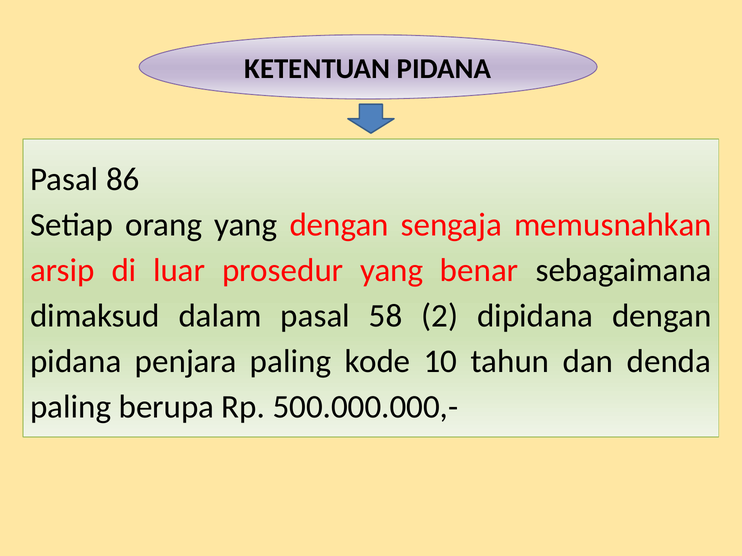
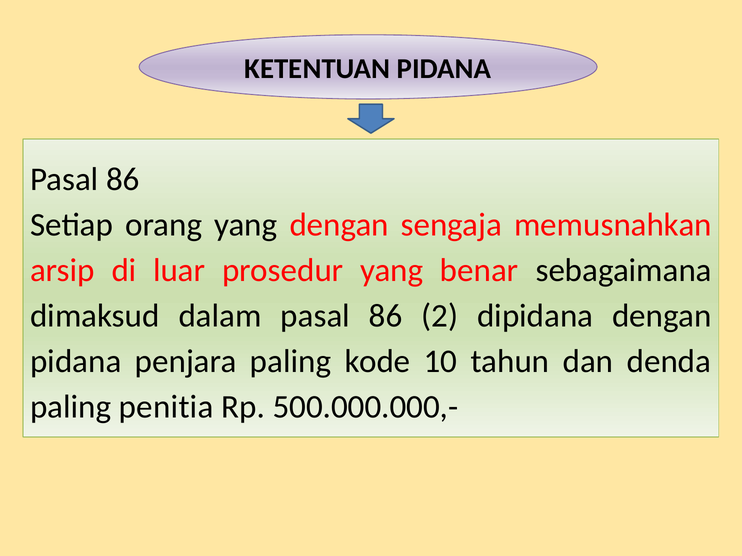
dalam pasal 58: 58 -> 86 (386, 316)
berupa: berupa -> penitia (166, 407)
